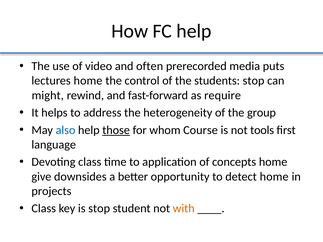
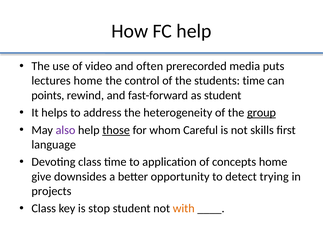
students stop: stop -> time (254, 81)
might: might -> points (48, 95)
as require: require -> student (223, 95)
group underline: none -> present (261, 113)
also colour: blue -> purple (65, 130)
Course: Course -> Careful (201, 130)
tools: tools -> skills (262, 130)
detect home: home -> trying (274, 177)
